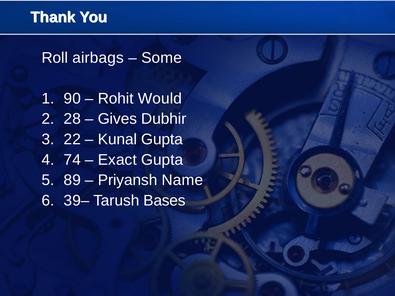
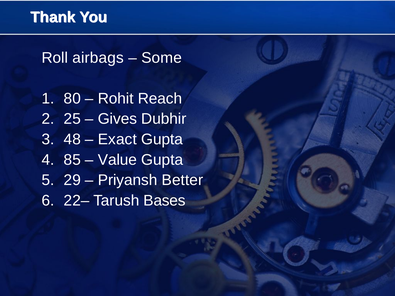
90: 90 -> 80 (72, 99)
Would: Would -> Reach (160, 99)
28: 28 -> 25 (72, 119)
22: 22 -> 48 (72, 139)
Kunal: Kunal -> Exact (117, 139)
74: 74 -> 85 (72, 160)
Exact: Exact -> Value (117, 160)
89: 89 -> 29 (72, 180)
Name: Name -> Better (182, 180)
39–: 39– -> 22– (77, 201)
